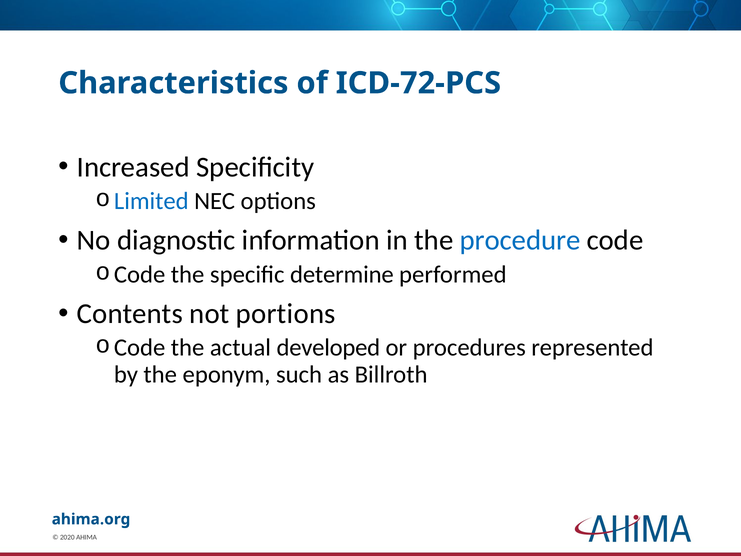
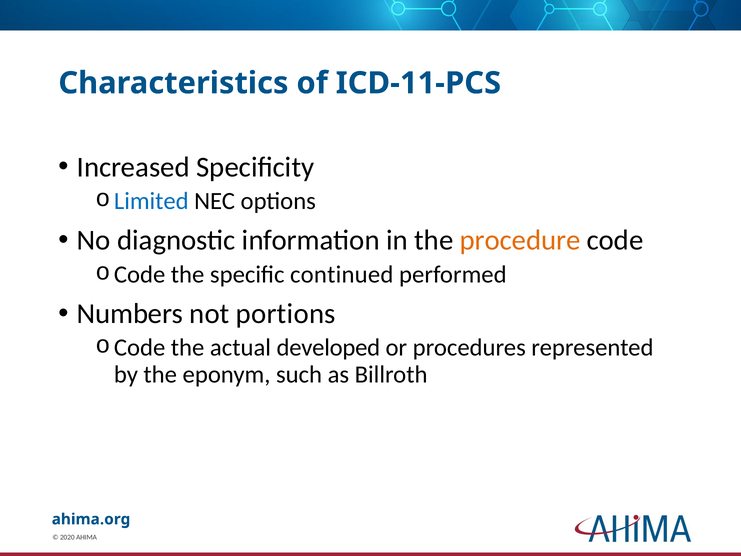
ICD-72-PCS: ICD-72-PCS -> ICD-11-PCS (418, 83)
procedure colour: blue -> orange (520, 240)
determine: determine -> continued (342, 274)
Contents: Contents -> Numbers (130, 313)
